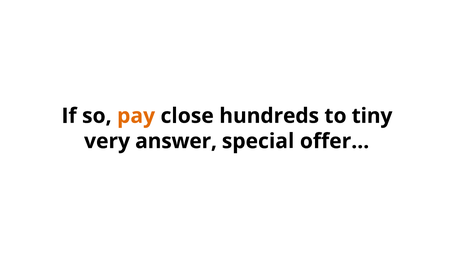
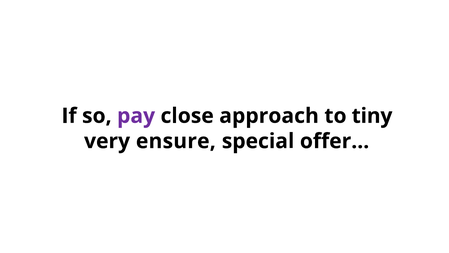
pay colour: orange -> purple (136, 116)
hundreds: hundreds -> approach (269, 116)
answer: answer -> ensure (176, 141)
